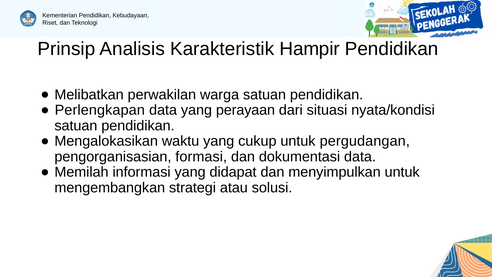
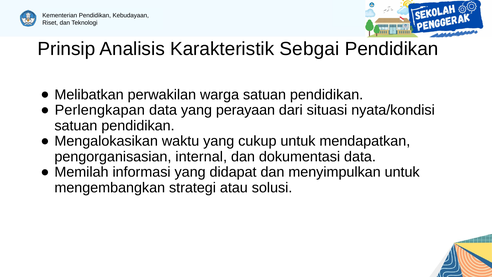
Hampir: Hampir -> Sebgai (309, 49)
pergudangan: pergudangan -> mendapatkan (365, 141)
formasi: formasi -> internal (201, 157)
